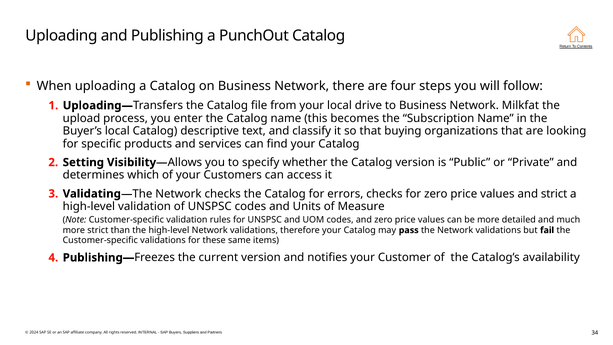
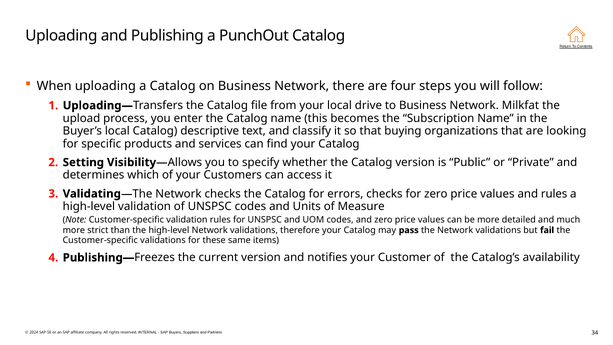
and strict: strict -> rules (554, 194)
